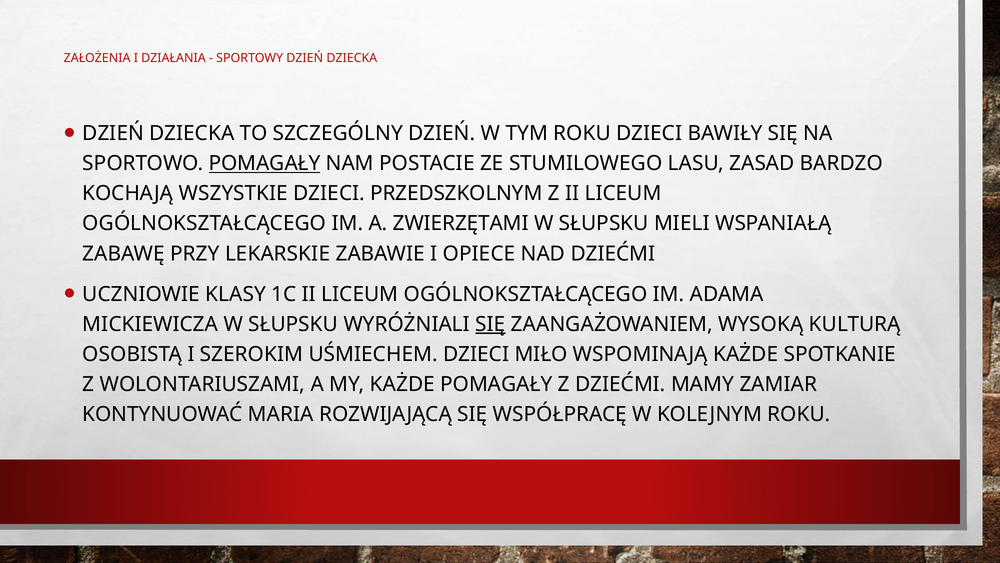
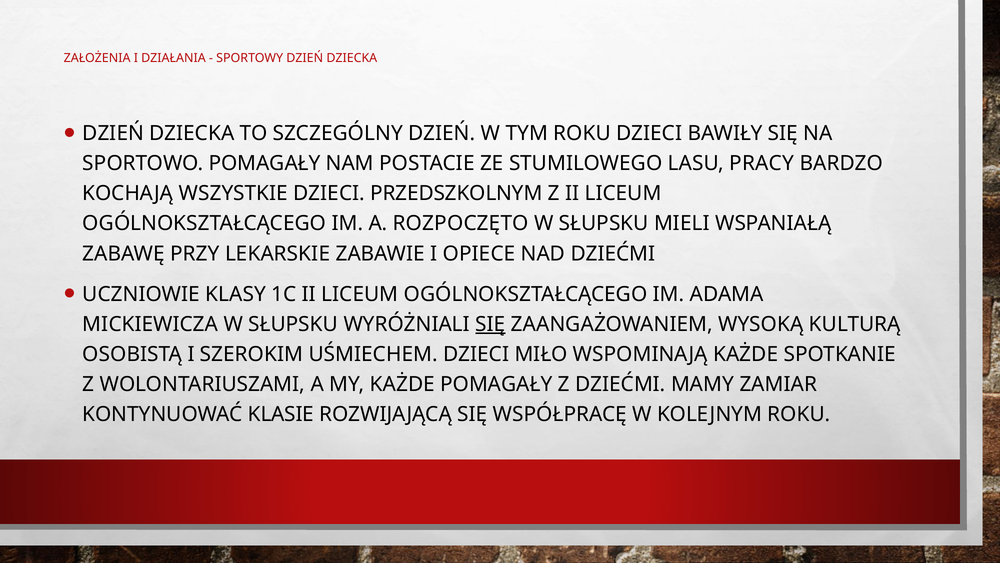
POMAGAŁY underline: present -> none (265, 163)
ZASAD: ZASAD -> PRACY (762, 163)
ZWIERZĘTAMI: ZWIERZĘTAMI -> ROZPOCZĘTO (461, 223)
MARIA: MARIA -> KLASIE (281, 414)
